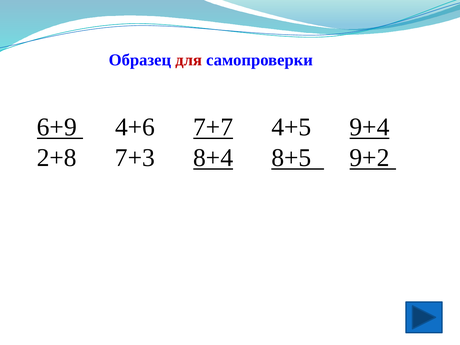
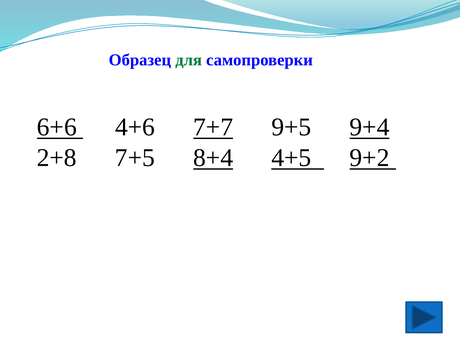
для colour: red -> green (189, 60)
6+9: 6+9 -> 6+6 (57, 127)
4+5: 4+5 -> 9+5 (291, 127)
7+3: 7+3 -> 7+5 (135, 158)
8+5: 8+5 -> 4+5 (291, 158)
